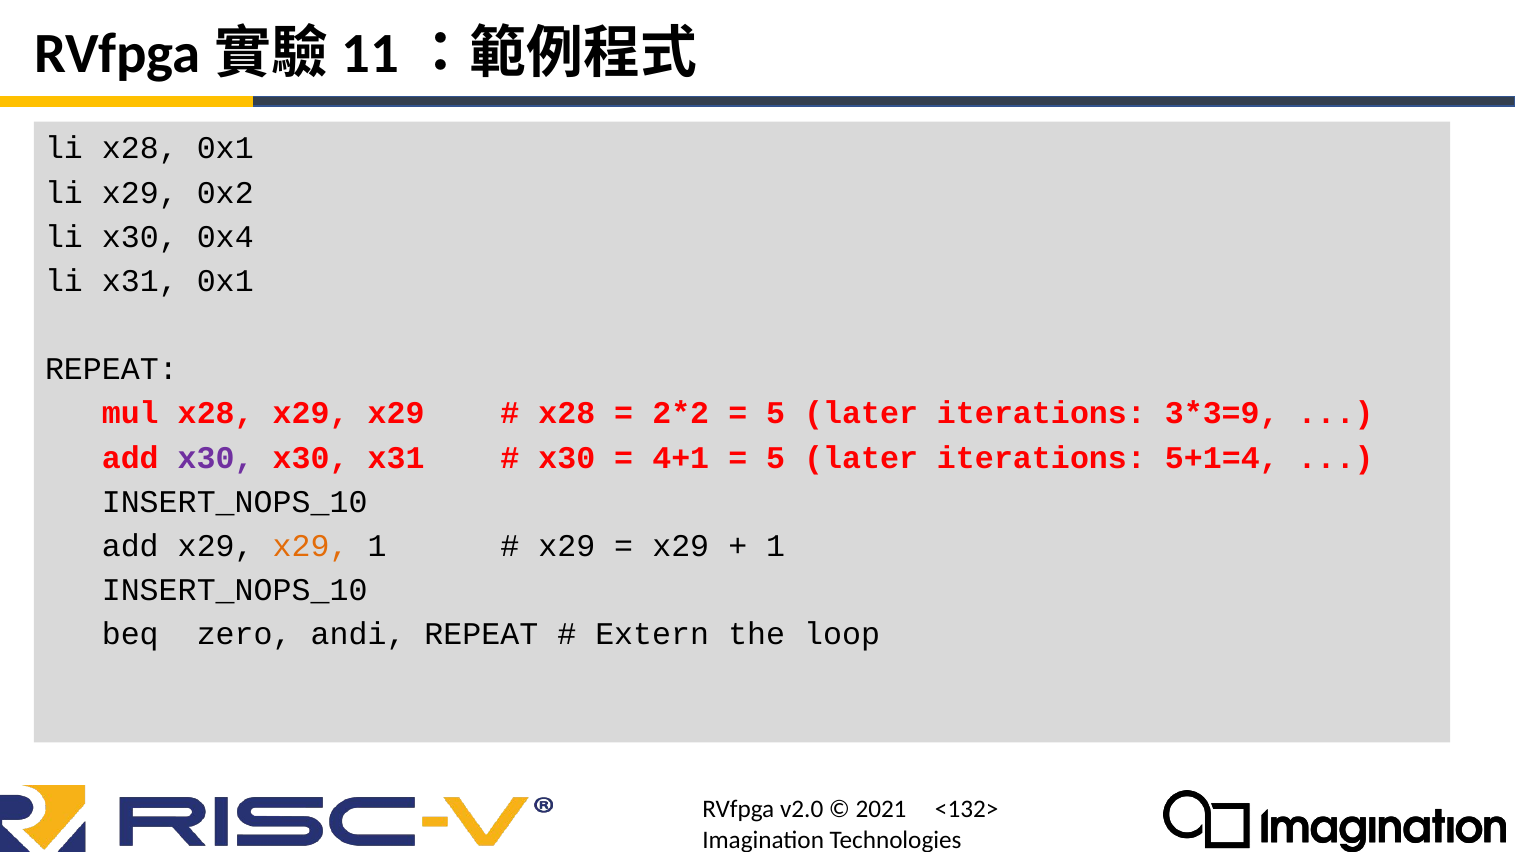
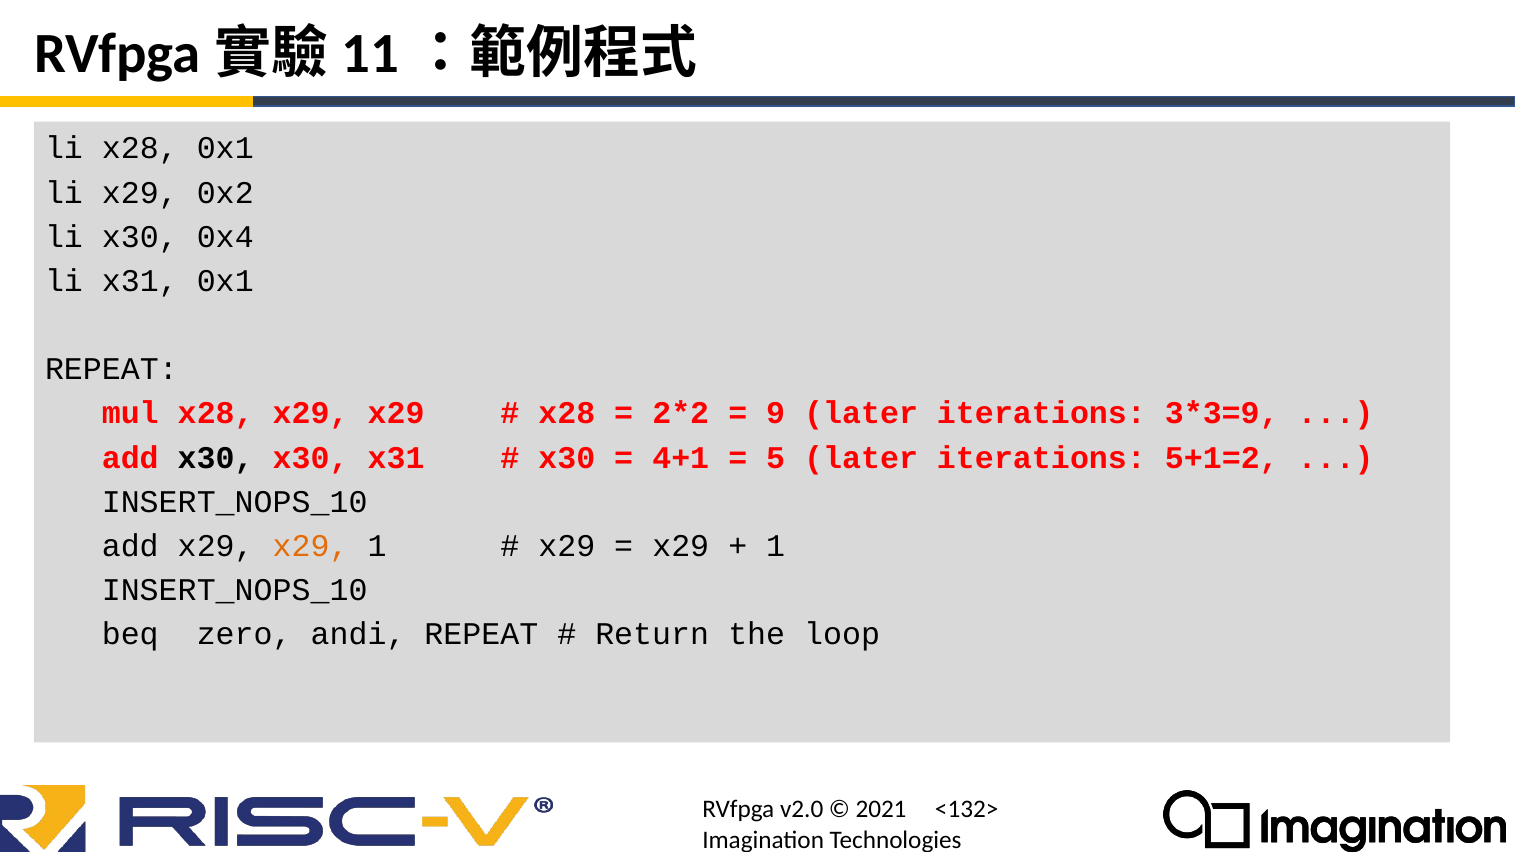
5: 5 -> 9 (776, 414)
x30 colour: purple -> black (216, 458)
5+1=4: 5+1=4 -> 5+1=2 (1222, 458)
Extern: Extern -> Return (652, 635)
